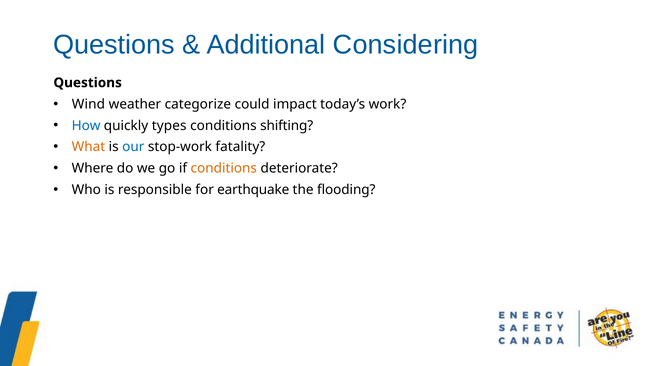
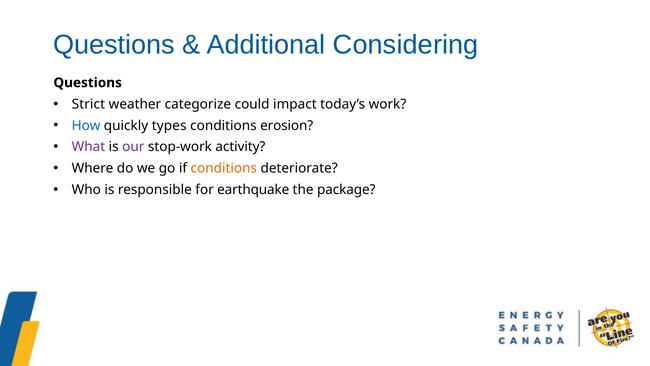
Wind: Wind -> Strict (88, 104)
shifting: shifting -> erosion (287, 125)
What colour: orange -> purple (88, 147)
our colour: blue -> purple (133, 147)
fatality: fatality -> activity (240, 147)
flooding: flooding -> package (346, 190)
